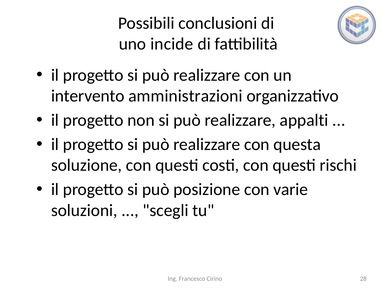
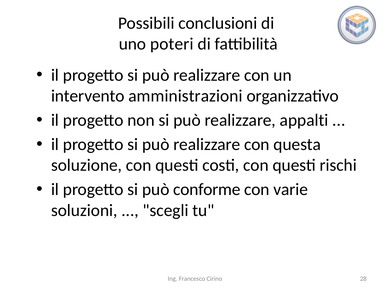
incide: incide -> poteri (172, 44)
posizione: posizione -> conforme (207, 190)
